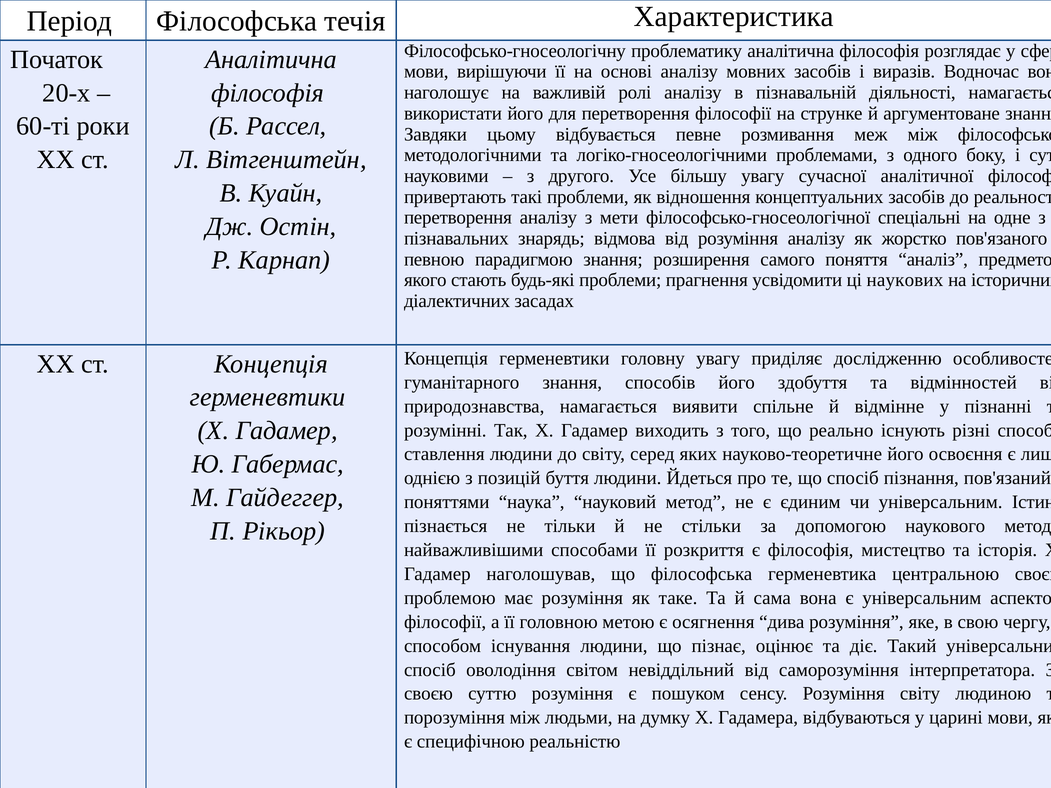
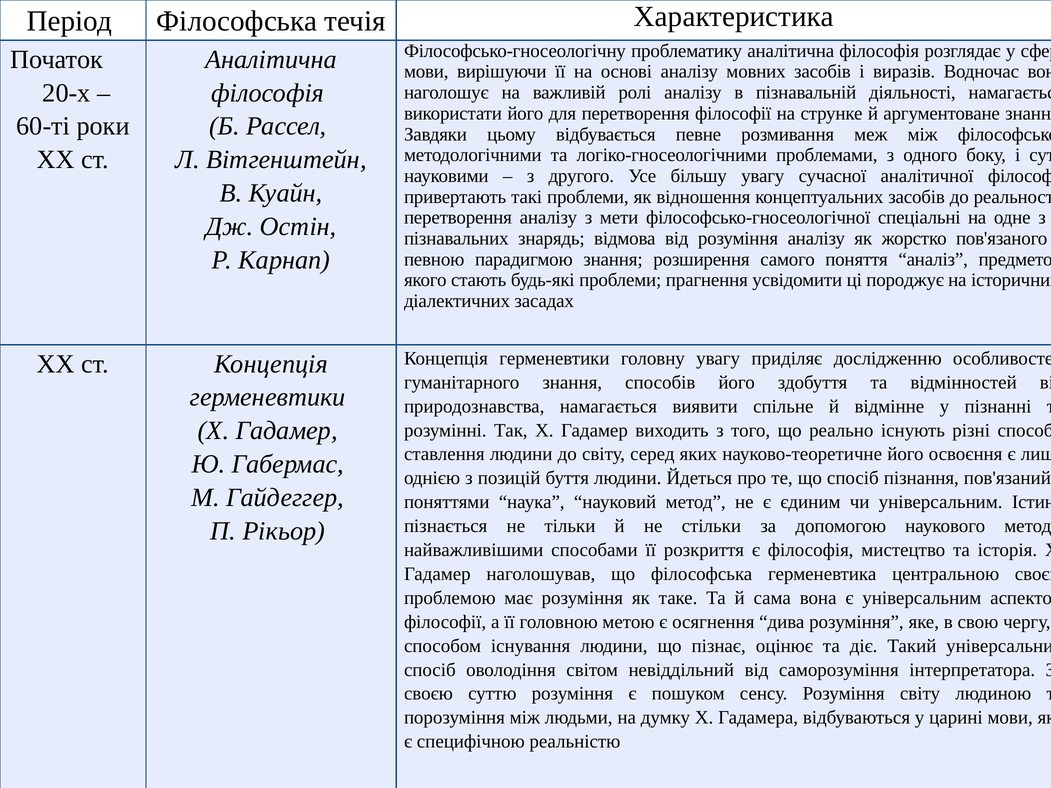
наукових: наукових -> породжує (905, 280)
